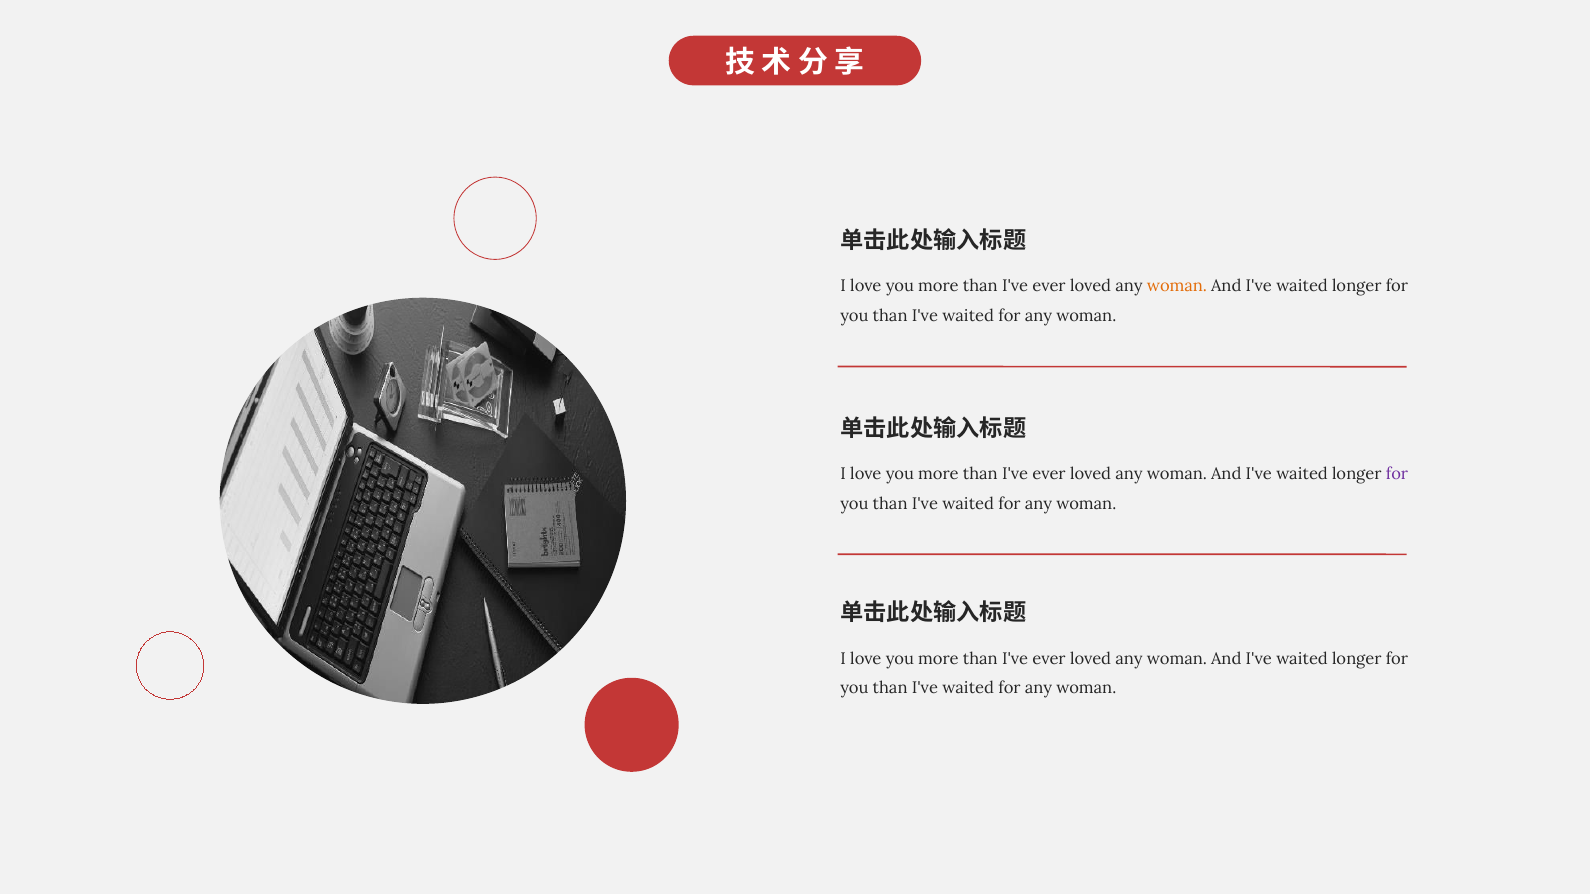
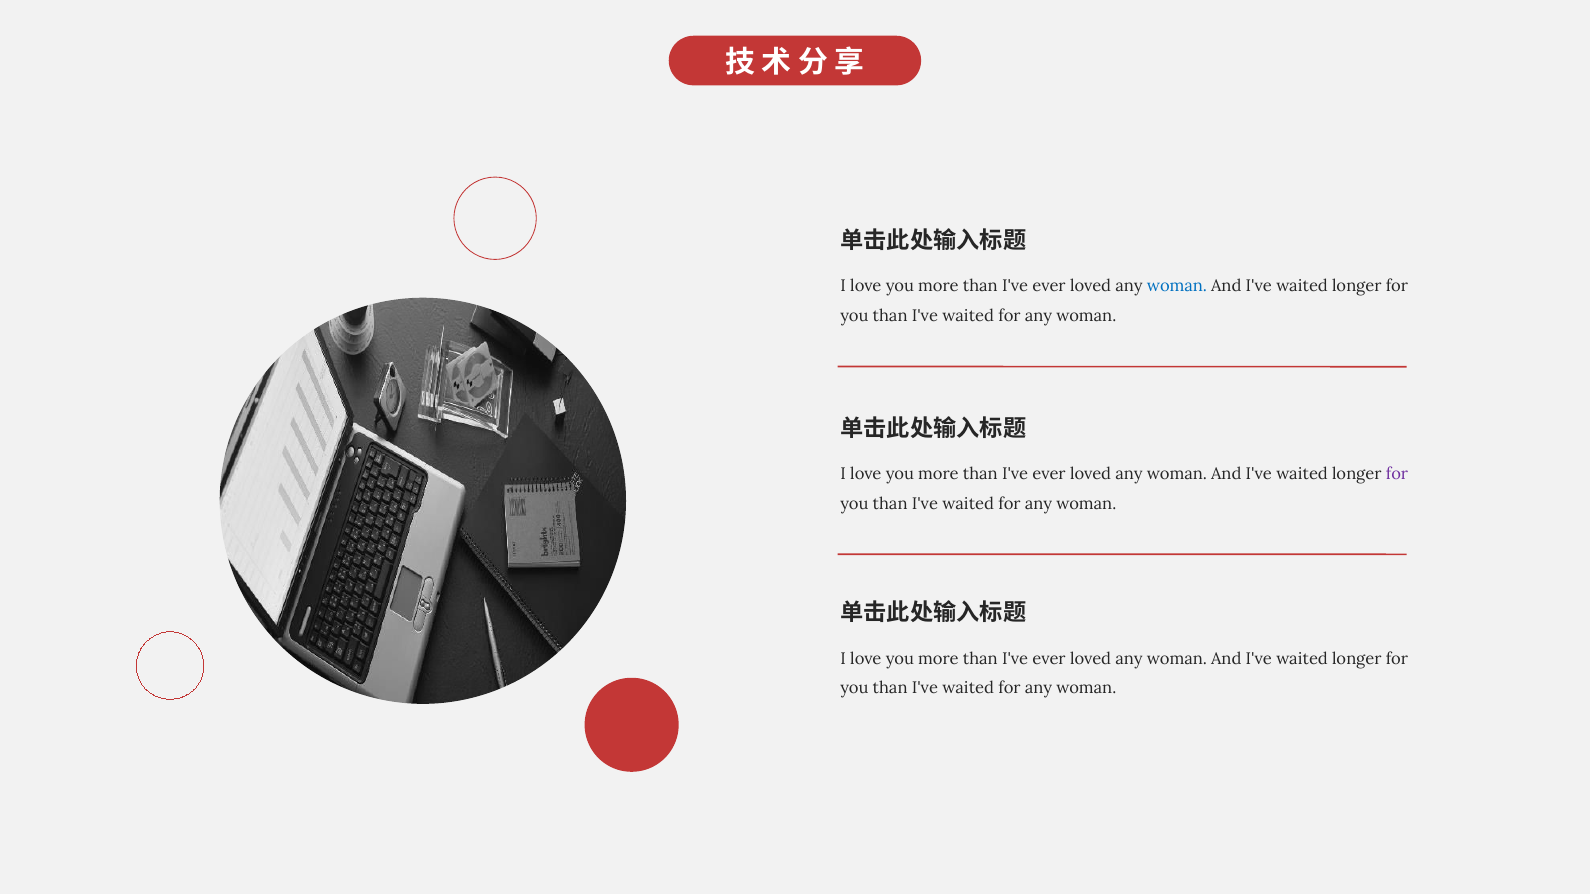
woman colour: orange -> blue (1177, 286)
